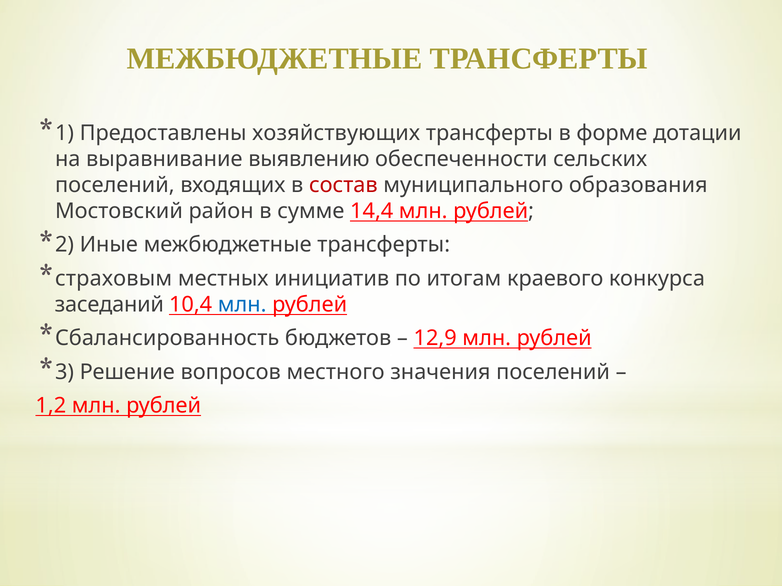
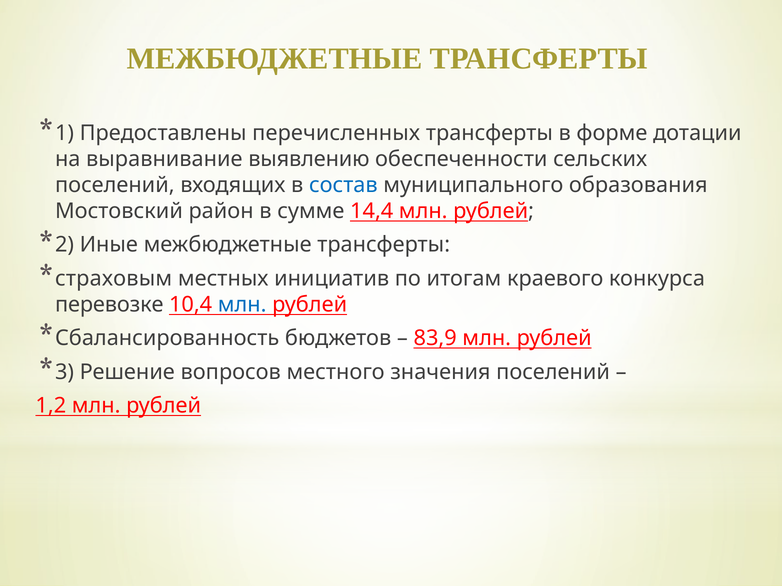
хозяйствующих: хозяйствующих -> перечисленных (336, 133)
состав colour: red -> blue (343, 185)
заседаний: заседаний -> перевозке (109, 305)
12,9: 12,9 -> 83,9 (435, 338)
